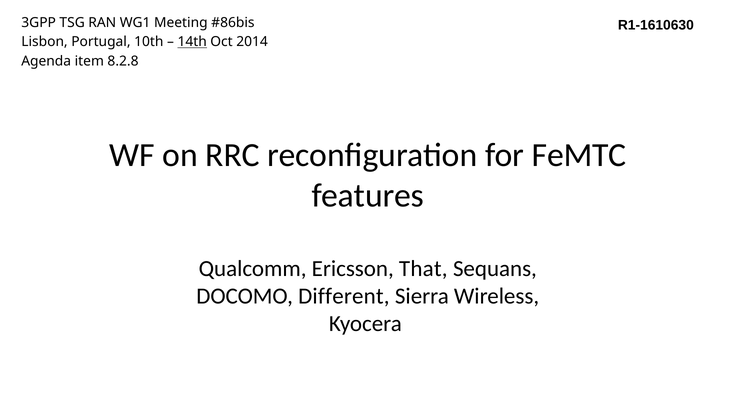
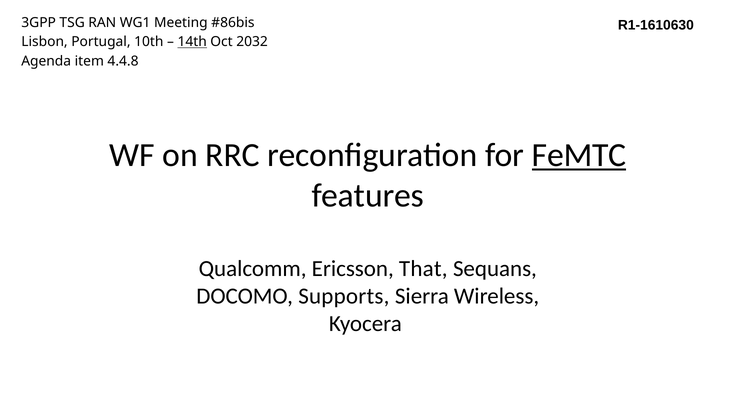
2014: 2014 -> 2032 (252, 42)
8.2.8: 8.2.8 -> 4.4.8 (123, 61)
FeMTC underline: none -> present (579, 155)
Different: Different -> Supports (344, 296)
